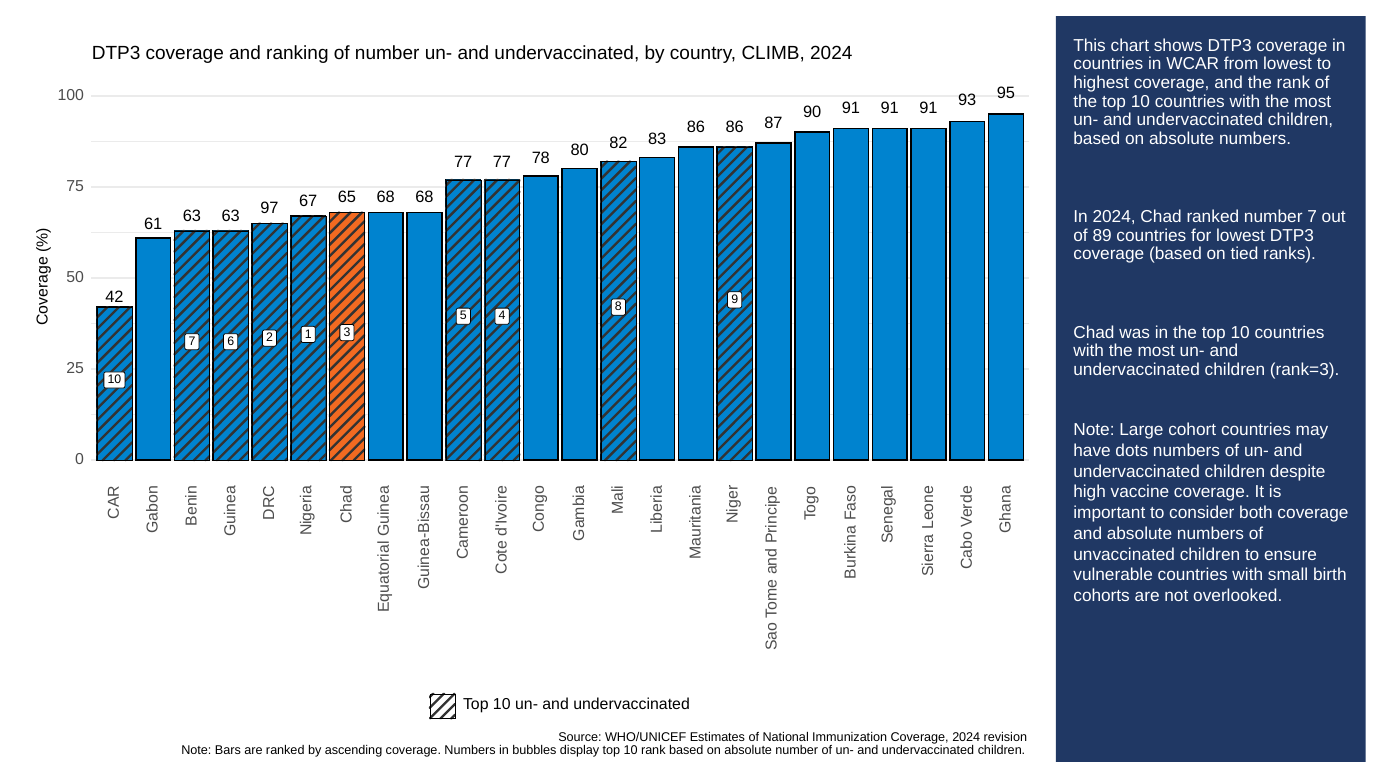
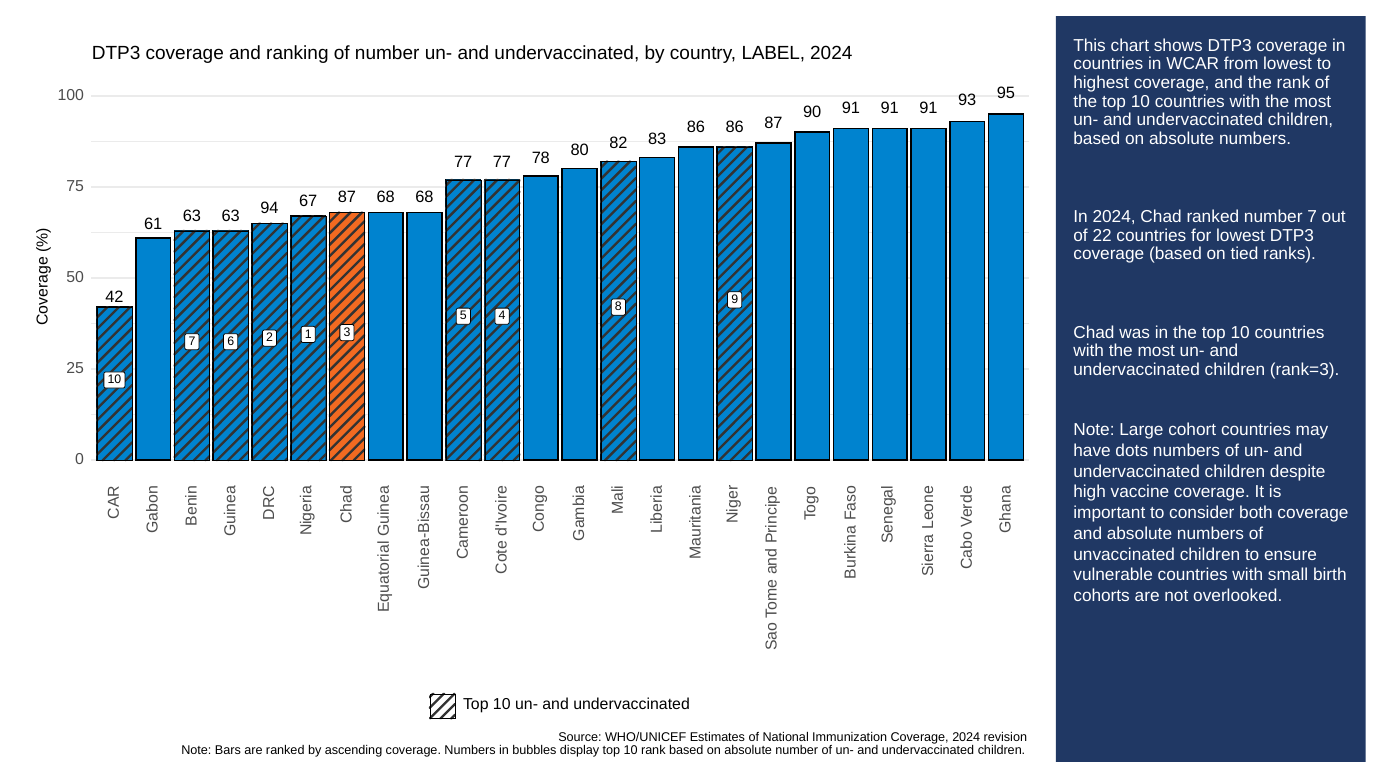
CLIMB: CLIMB -> LABEL (773, 54)
97: 97 -> 94 (269, 208)
67 65: 65 -> 87 (347, 197)
89: 89 -> 22 (1102, 236)
